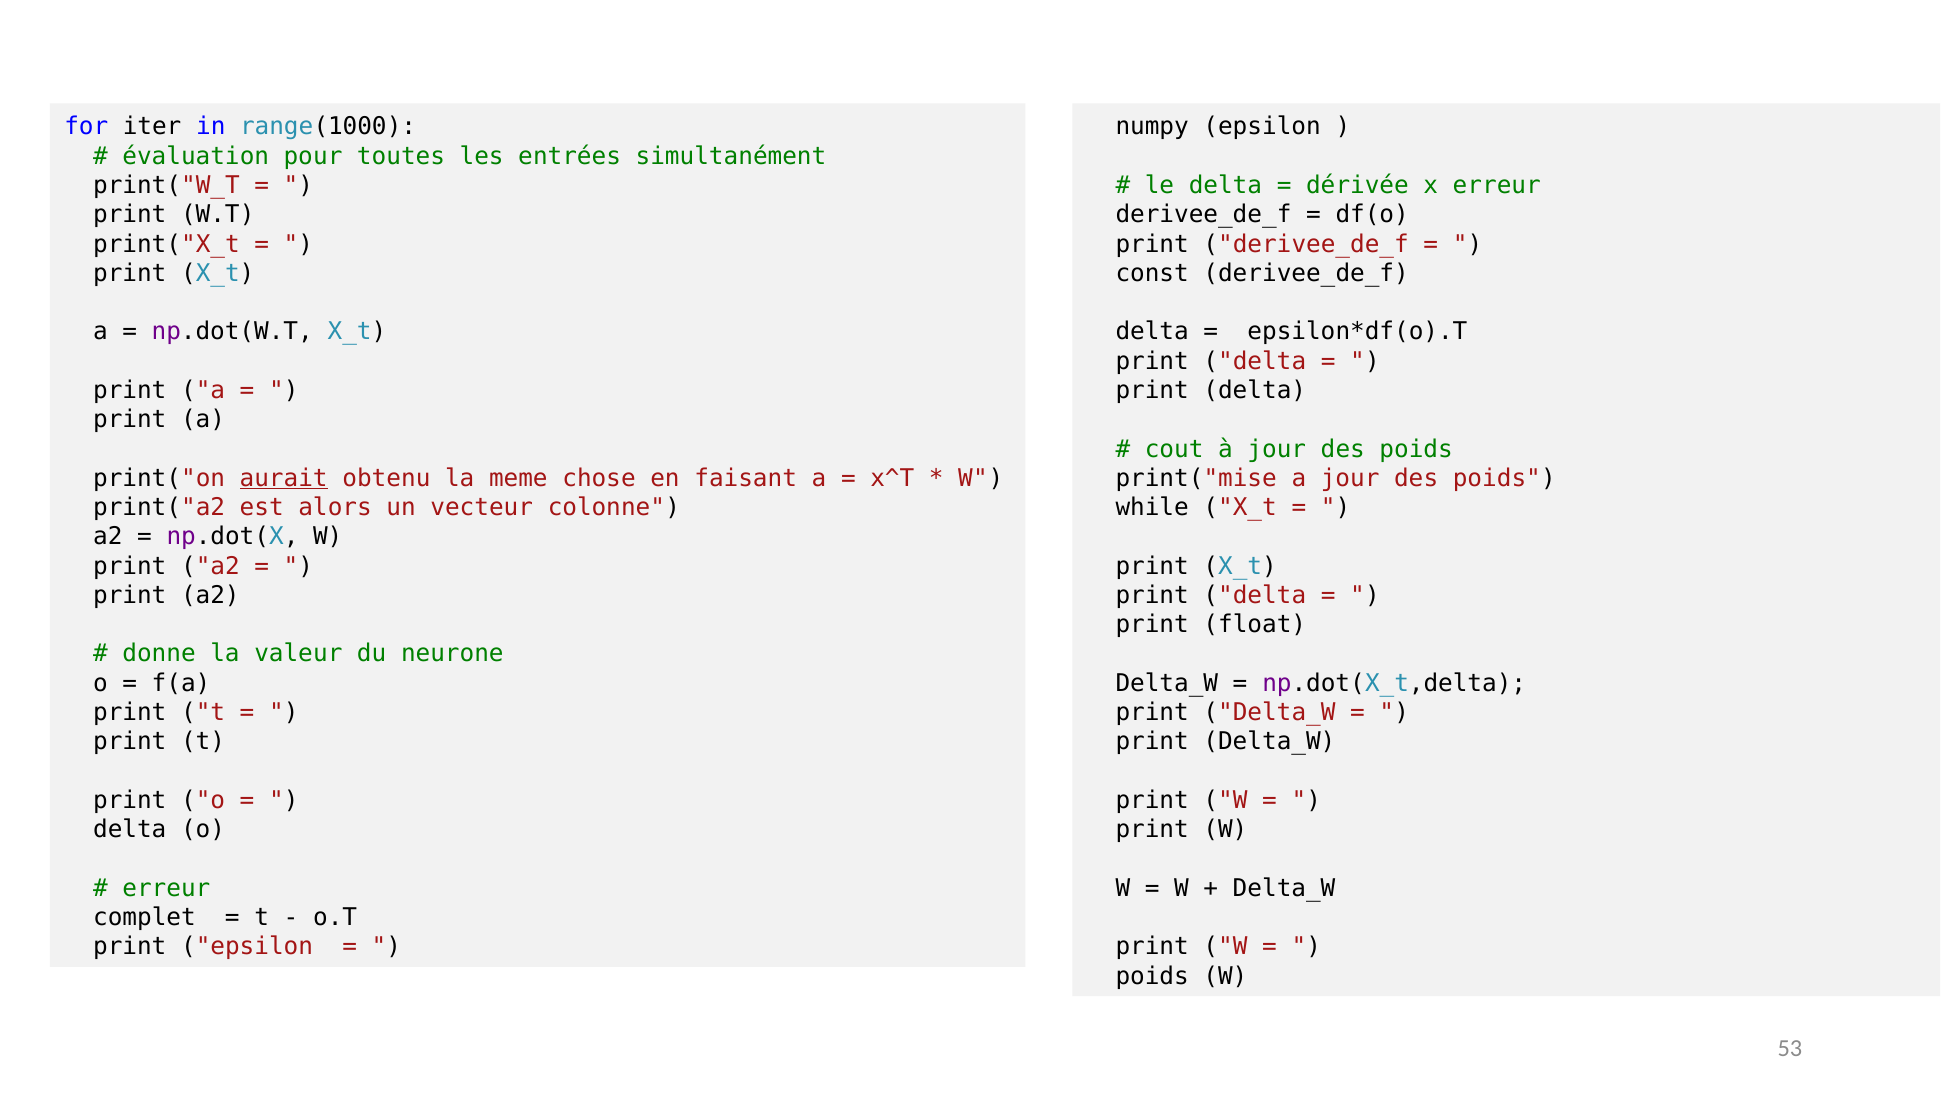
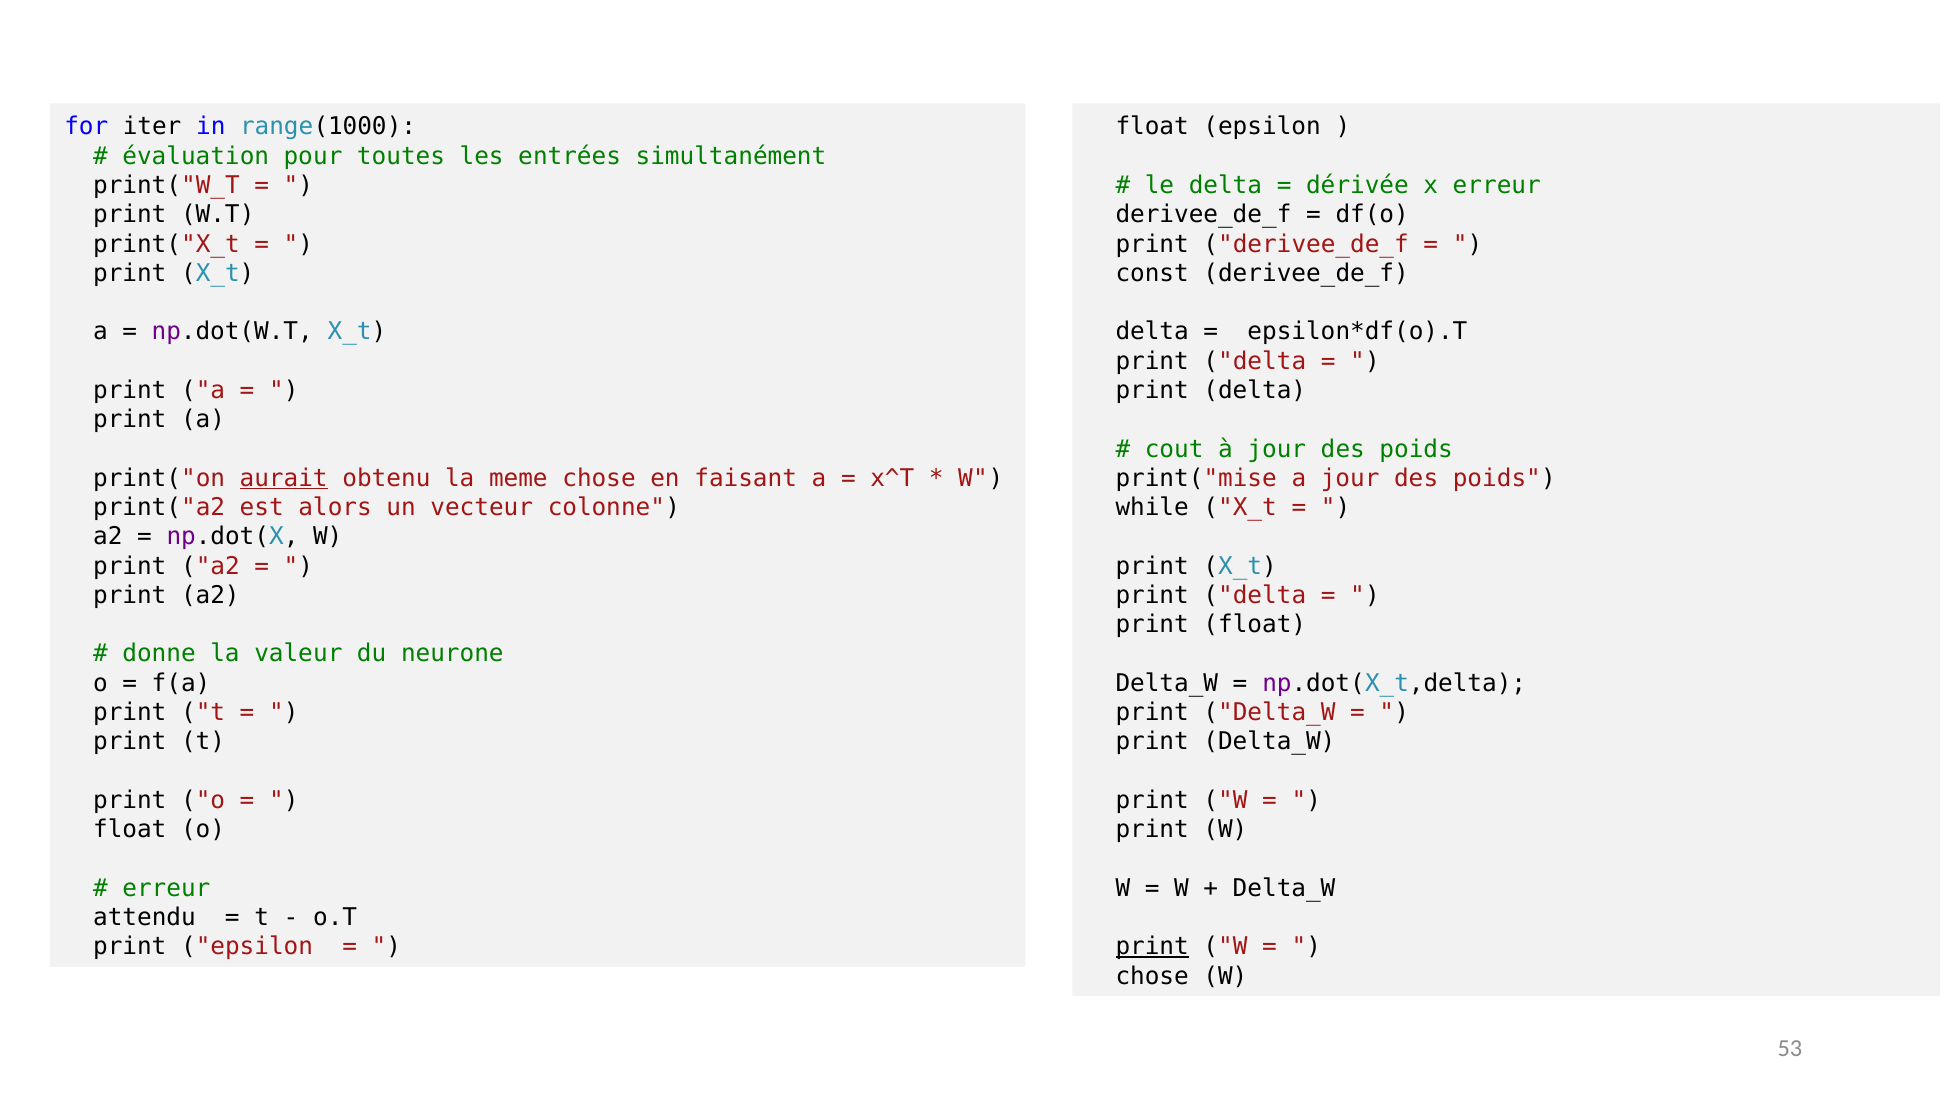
numpy: numpy -> float (1152, 127)
delta: delta -> float (130, 829)
complet: complet -> attendu (144, 917)
print underline: none -> present (1152, 946)
poids: poids -> chose (1152, 975)
